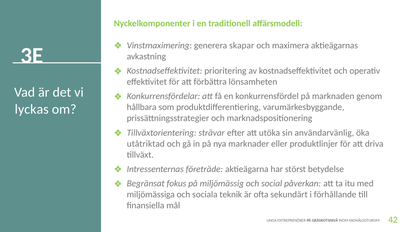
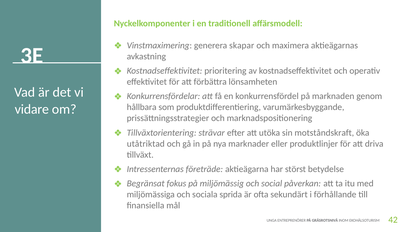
lyckas: lyckas -> vidare (32, 109)
användarvänlig: användarvänlig -> motståndskraft (324, 133)
teknik: teknik -> sprida (231, 195)
